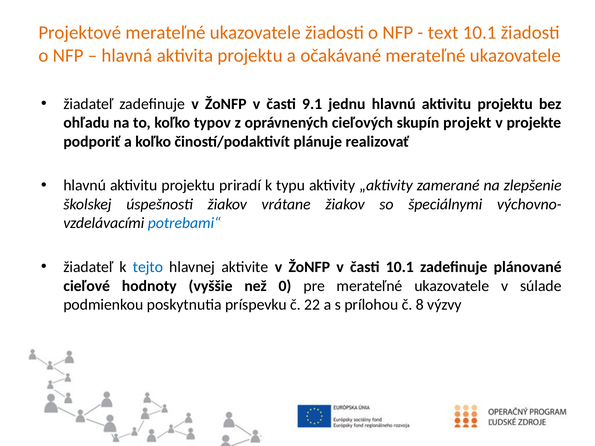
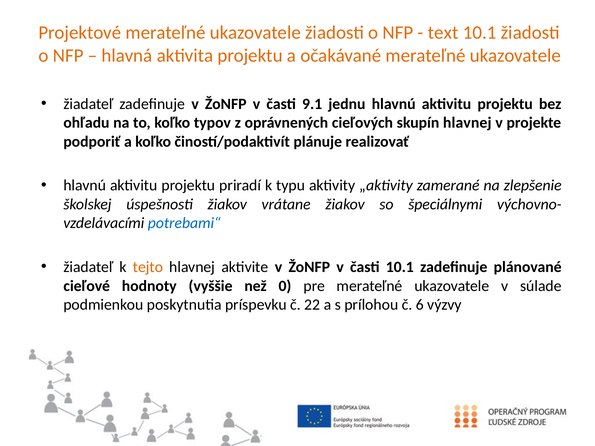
skupín projekt: projekt -> hlavnej (467, 123)
tejto colour: blue -> orange (148, 267)
8: 8 -> 6 (420, 305)
